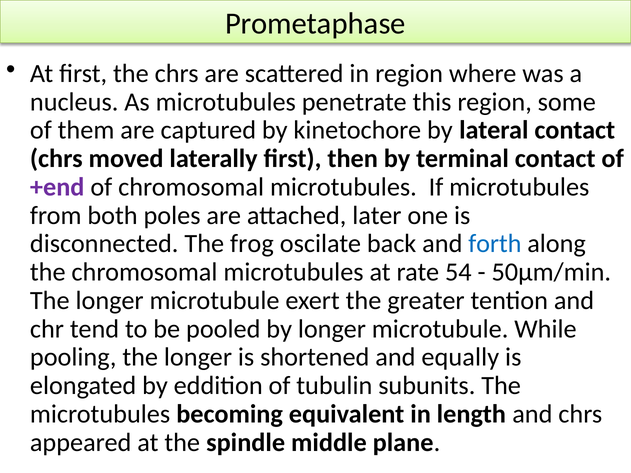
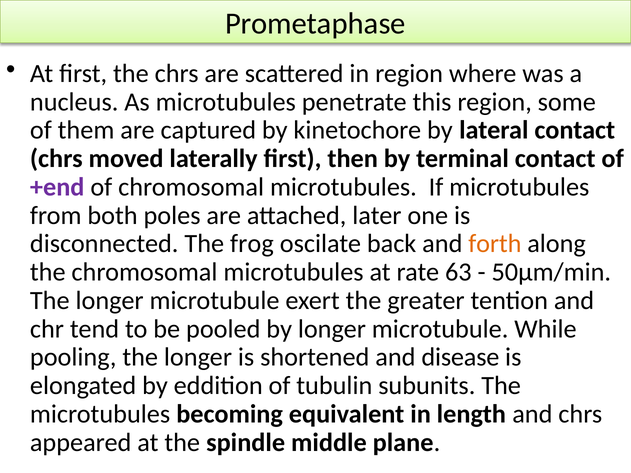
forth colour: blue -> orange (495, 244)
54: 54 -> 63 (458, 272)
equally: equally -> disease (460, 357)
